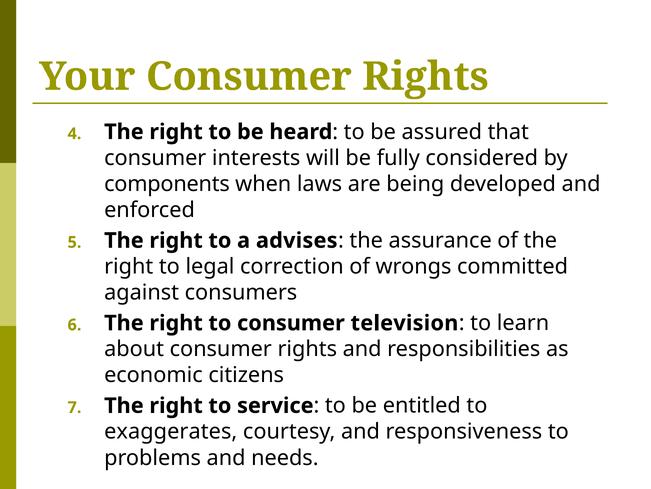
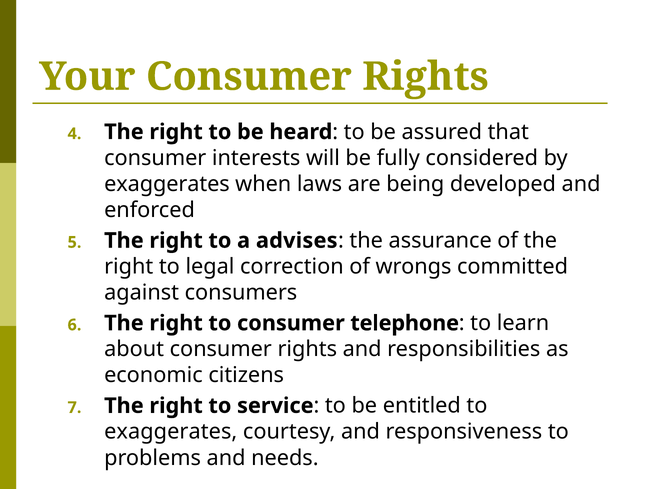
components: components -> exaggerates (167, 184)
television: television -> telephone (405, 323)
